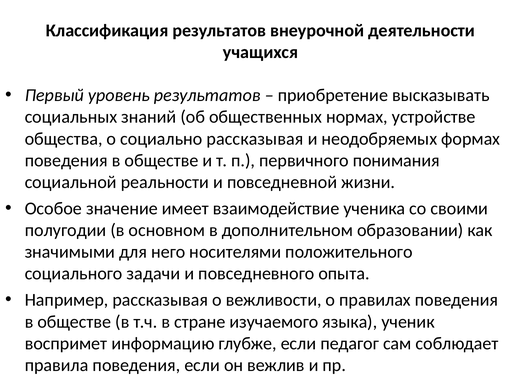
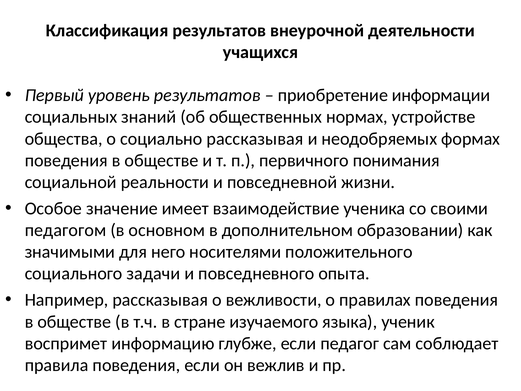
высказывать: высказывать -> информации (441, 95)
полугодии: полугодии -> педагогом (66, 230)
